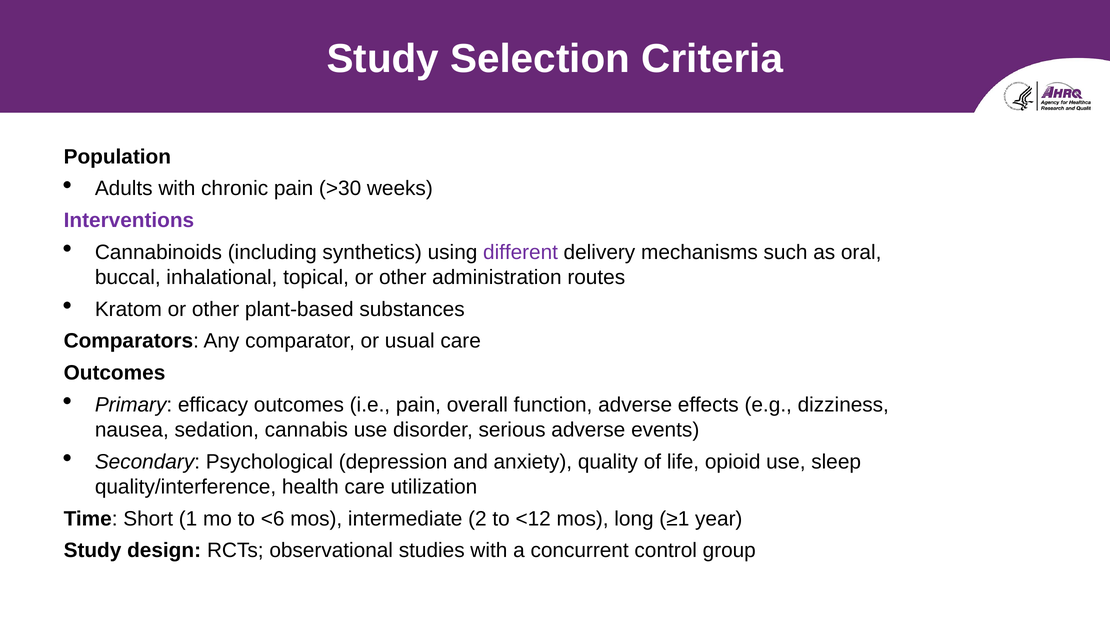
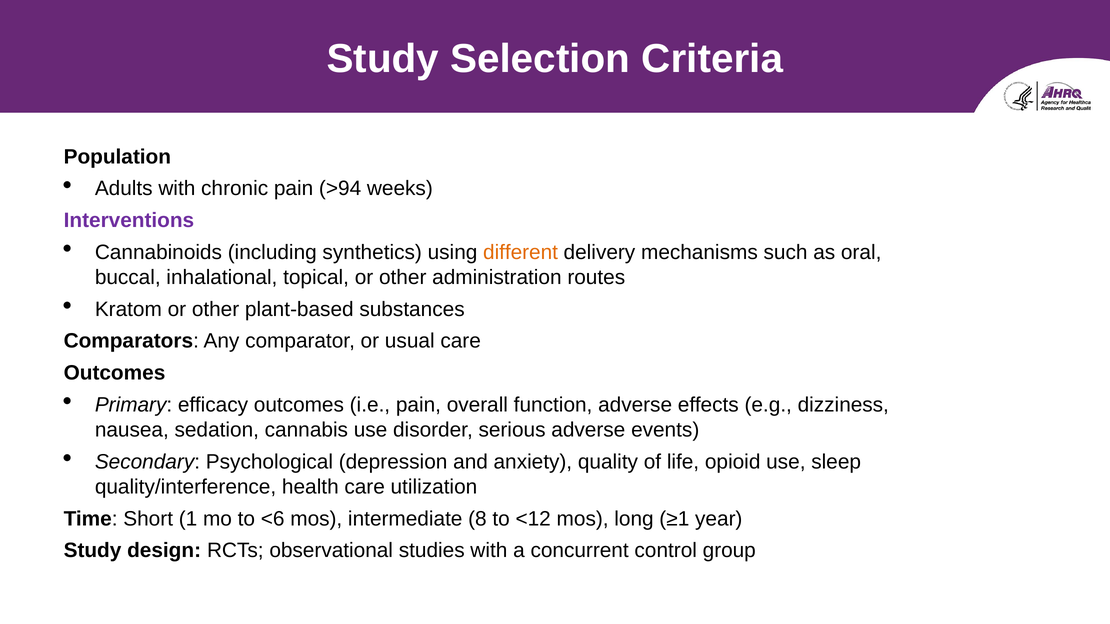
>30: >30 -> >94 (340, 189)
different colour: purple -> orange (521, 253)
2: 2 -> 8 (477, 519)
